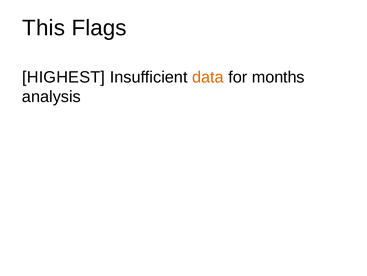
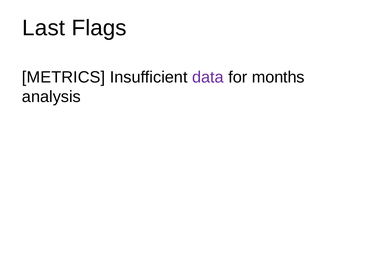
This: This -> Last (44, 28)
HIGHEST: HIGHEST -> METRICS (64, 77)
data colour: orange -> purple (208, 77)
